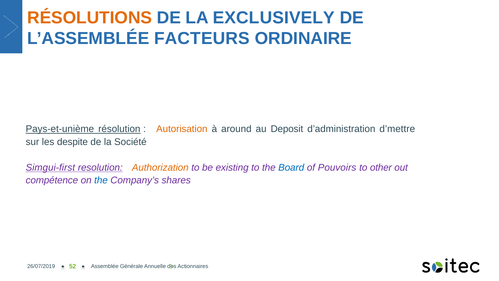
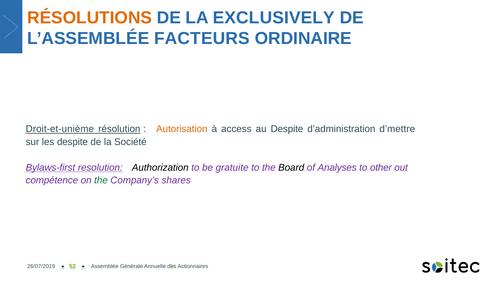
Pays-et-unième: Pays-et-unième -> Droit-et-unième (60, 129)
around: around -> access (236, 129)
au Deposit: Deposit -> Despite (287, 129)
Simgui-first: Simgui-first -> Bylaws-first (50, 167)
Authorization colour: orange -> black (160, 167)
existing: existing -> gratuite (232, 167)
Board colour: blue -> black (291, 167)
Pouvoirs: Pouvoirs -> Analyses (337, 167)
the colour: blue -> green (101, 180)
